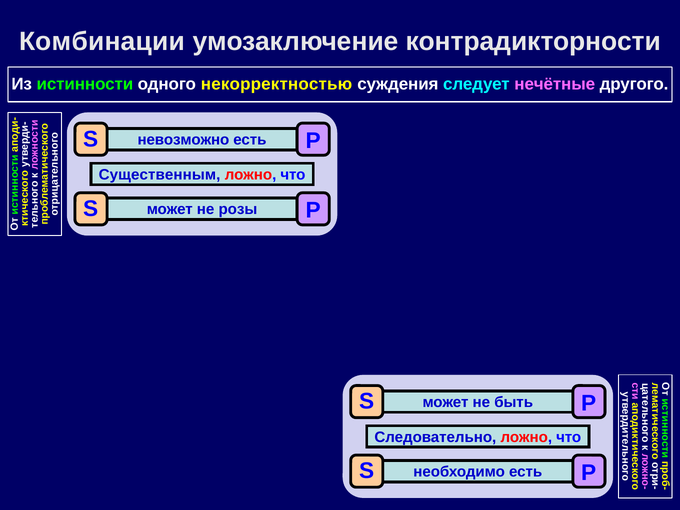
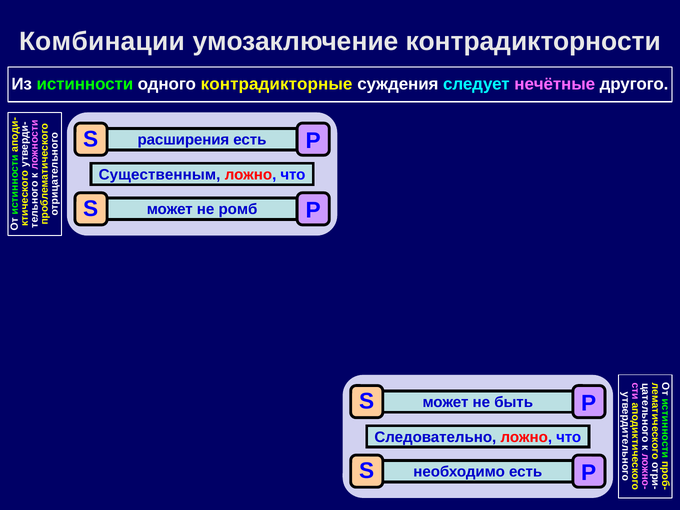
некорректностью: некорректностью -> контрадикторные (277, 84)
невозможно: невозможно -> расширения (183, 140)
розы: розы -> ромб (238, 209)
